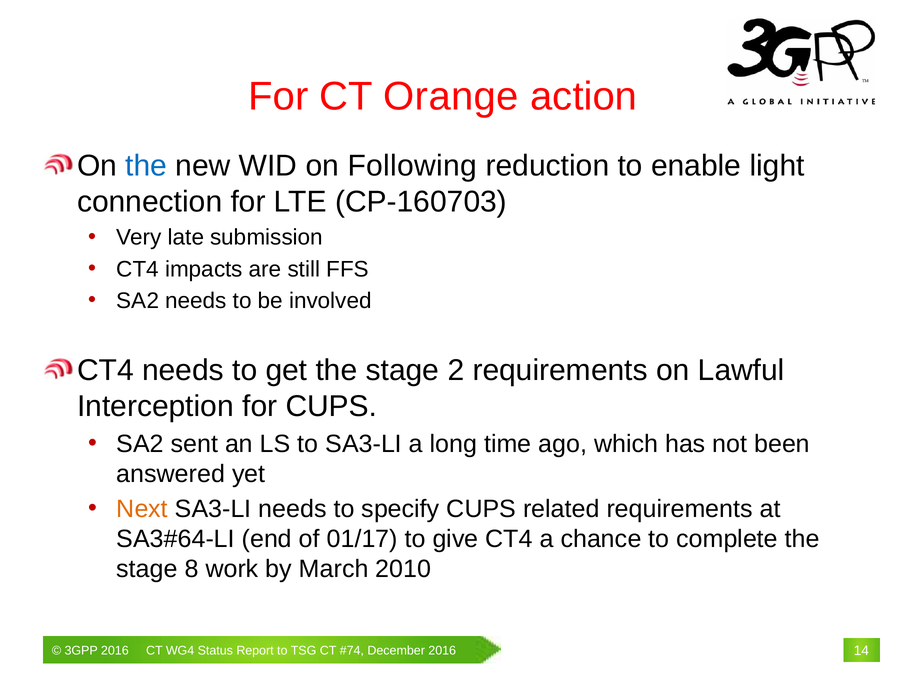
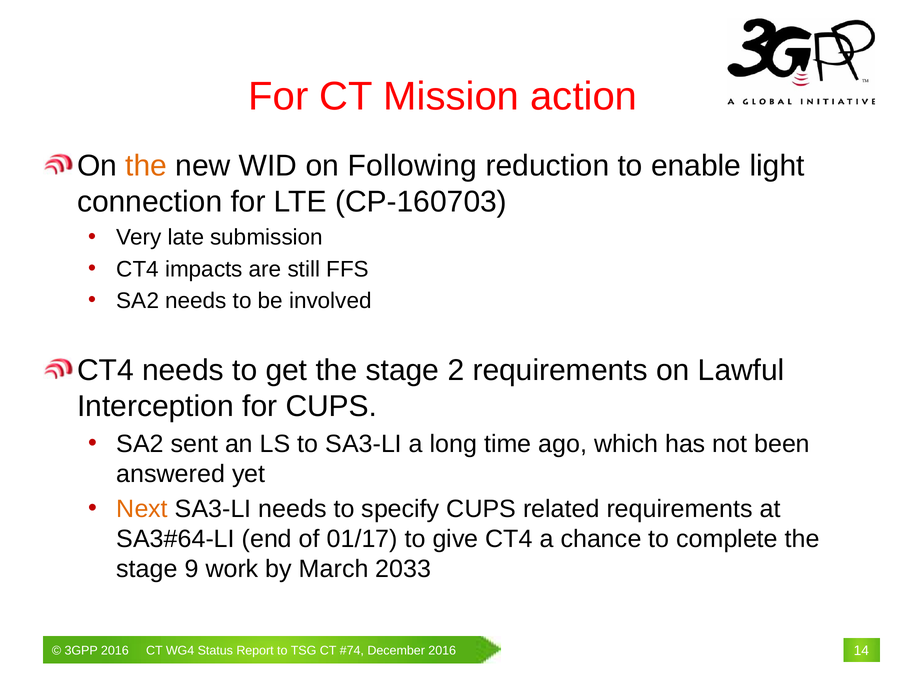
Orange: Orange -> Mission (451, 97)
the colour: blue -> orange (146, 166)
8: 8 -> 9 (192, 569)
2010: 2010 -> 2033 (403, 569)
